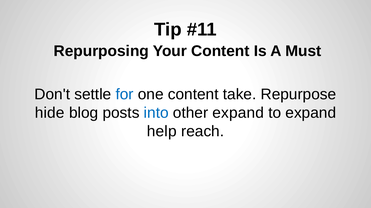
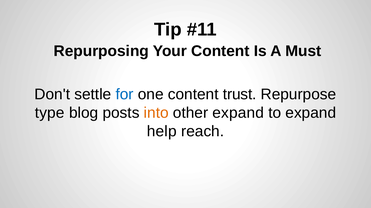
take: take -> trust (240, 95)
hide: hide -> type (50, 113)
into colour: blue -> orange (156, 113)
